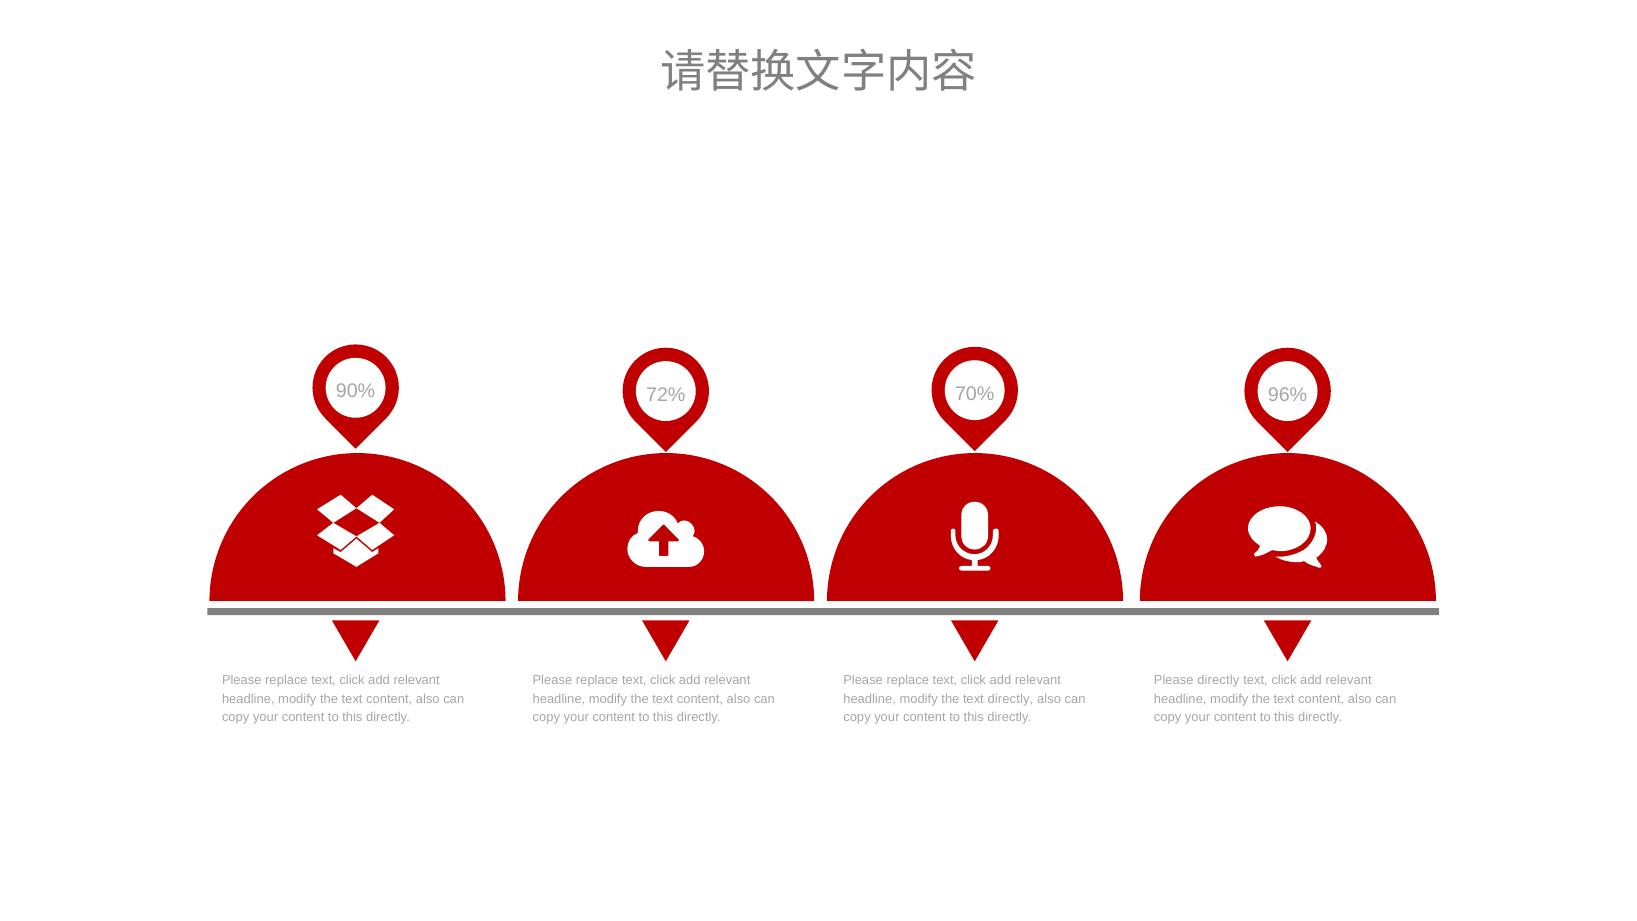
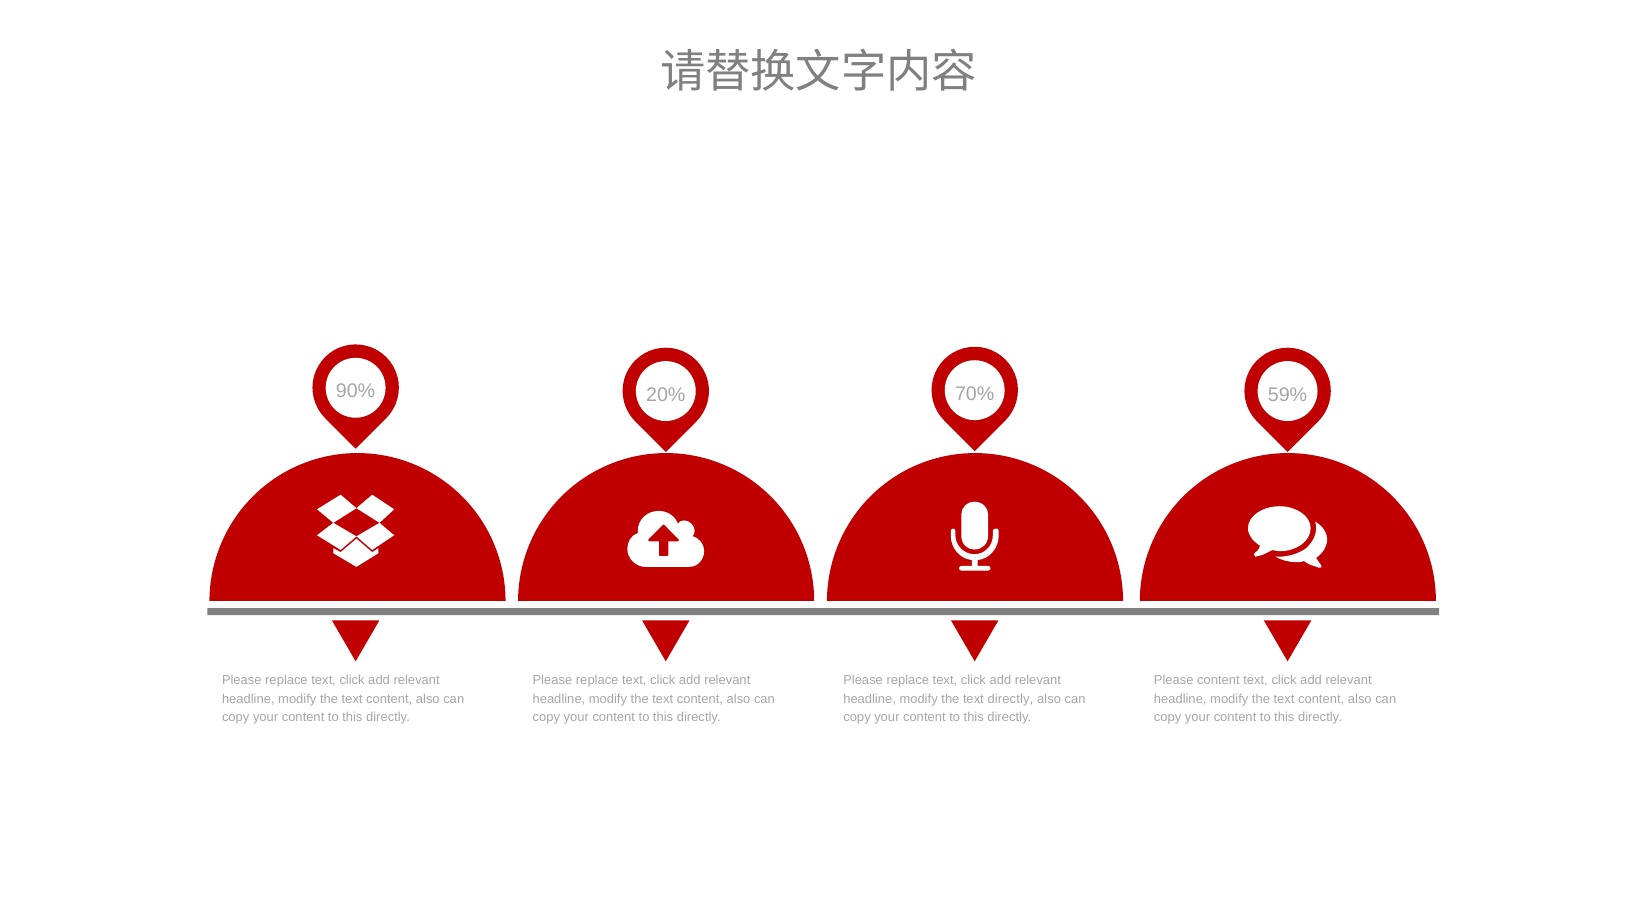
72%: 72% -> 20% (666, 395)
96%: 96% -> 59% (1288, 395)
Please directly: directly -> content (1218, 680)
